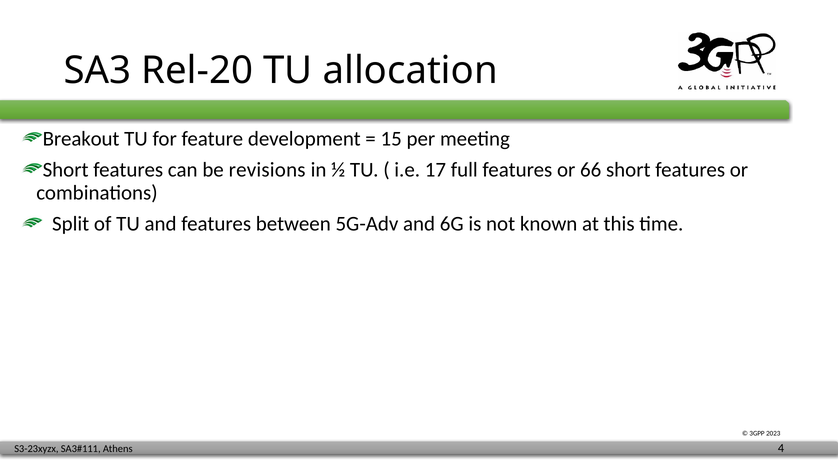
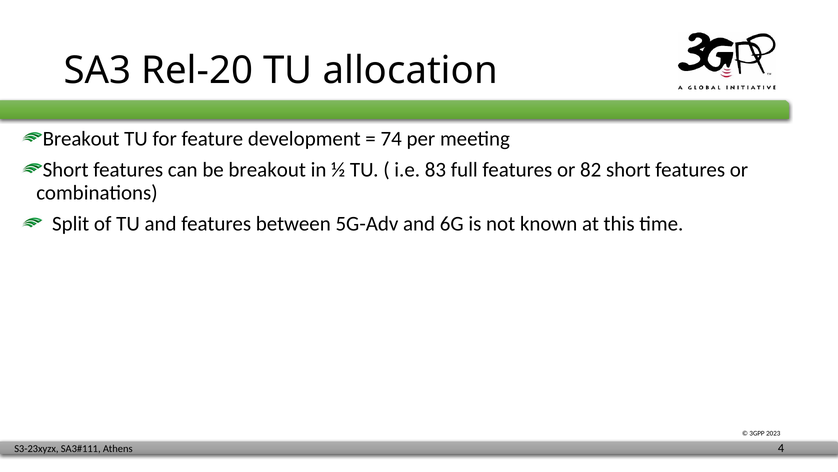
15: 15 -> 74 (391, 138)
be revisions: revisions -> breakout (267, 170)
17: 17 -> 83 (435, 170)
66: 66 -> 82 (591, 170)
